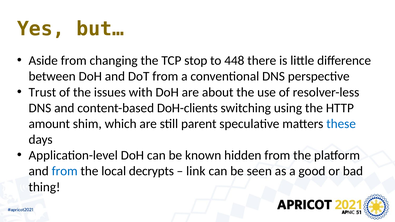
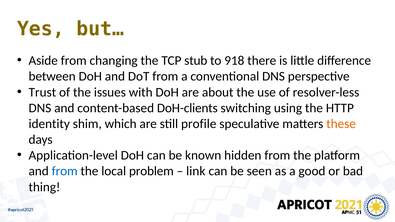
stop: stop -> stub (196, 61)
448: 448 -> 918 (234, 61)
amount: amount -> identity (49, 124)
parent: parent -> profile (199, 124)
these colour: blue -> orange (341, 124)
decrypts: decrypts -> problem (151, 171)
